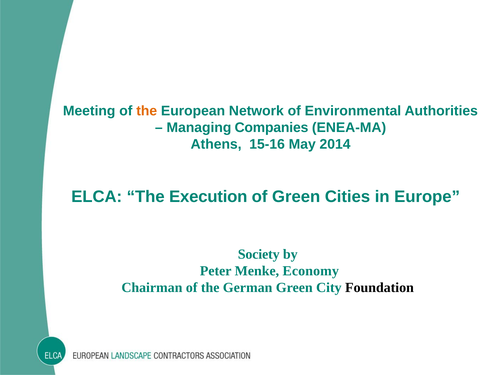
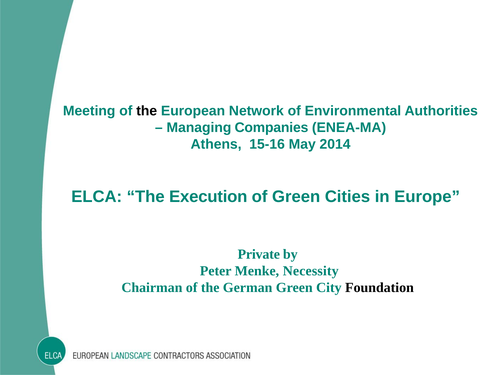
the colour: orange -> black (147, 111)
Society: Society -> Private (259, 254)
Economy: Economy -> Necessity (311, 271)
